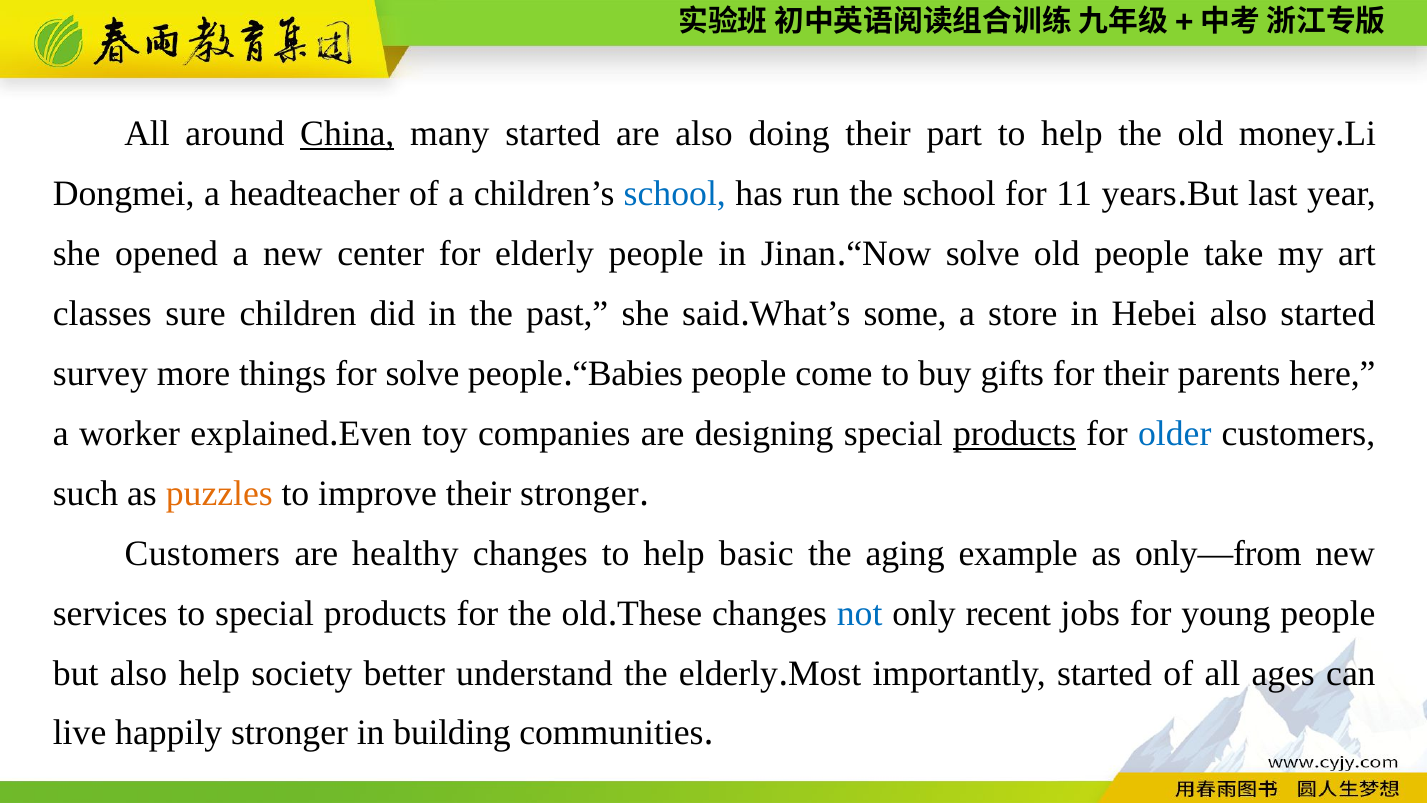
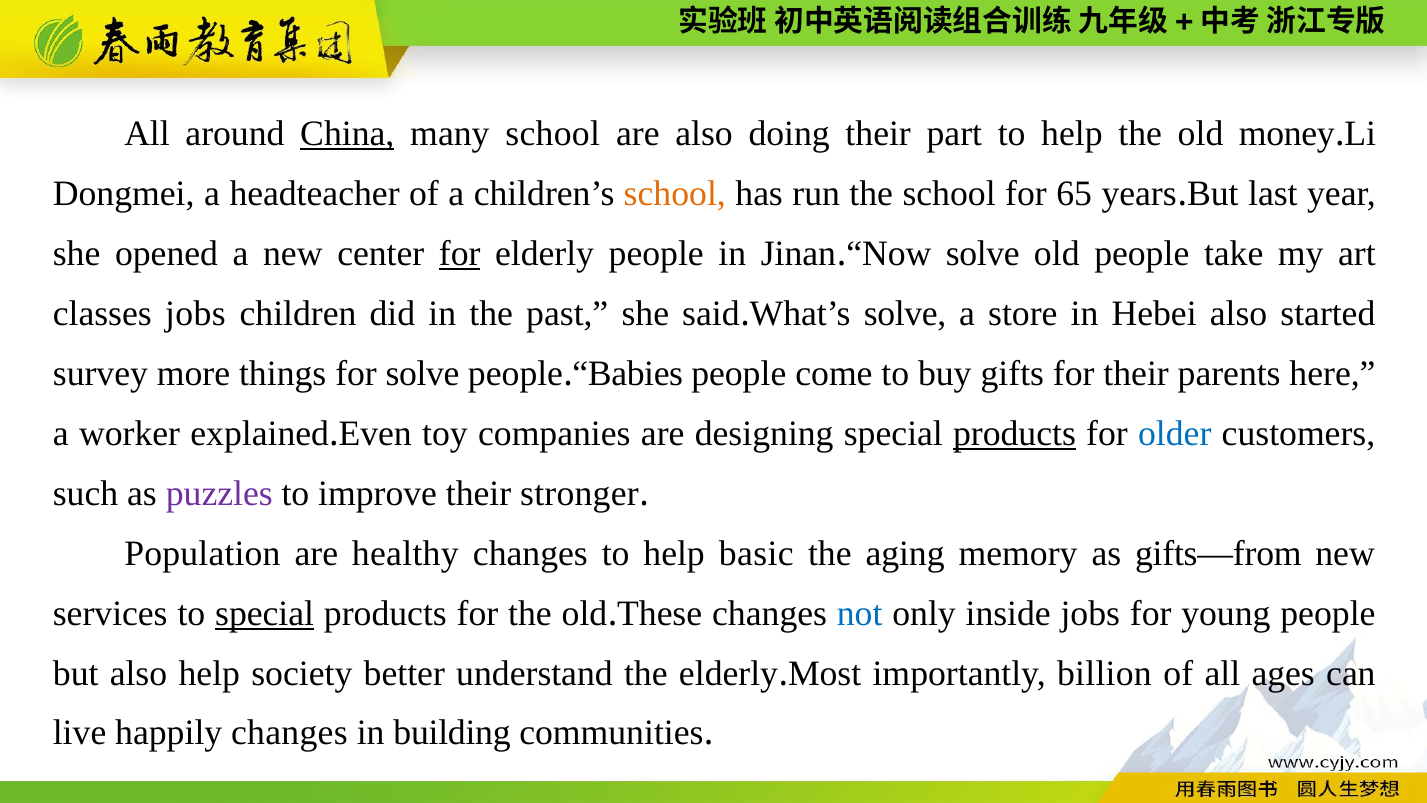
many started: started -> school (553, 134)
school colour: blue -> orange (675, 194)
11: 11 -> 65 (1074, 194)
for underline: none -> present (460, 254)
classes sure: sure -> jobs (196, 314)
some: some -> solve (905, 314)
puzzles colour: orange -> purple (219, 493)
Customers: Customers -> Population (202, 553)
example: example -> memory (1018, 553)
only—from: only—from -> gifts—from (1218, 553)
special underline: none -> present (265, 613)
recent: recent -> inside (1008, 613)
importantly started: started -> billion (1104, 673)
happily stronger: stronger -> changes (289, 733)
